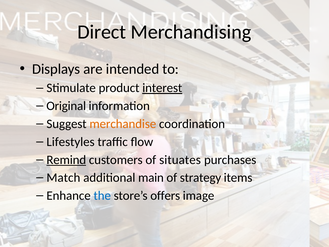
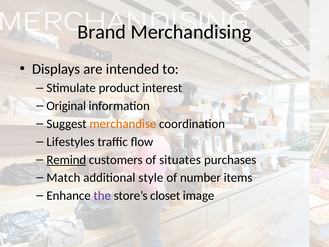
Direct: Direct -> Brand (102, 32)
interest underline: present -> none (162, 88)
main: main -> style (151, 178)
strategy: strategy -> number (200, 178)
the colour: blue -> purple (102, 195)
offers: offers -> closet (165, 195)
